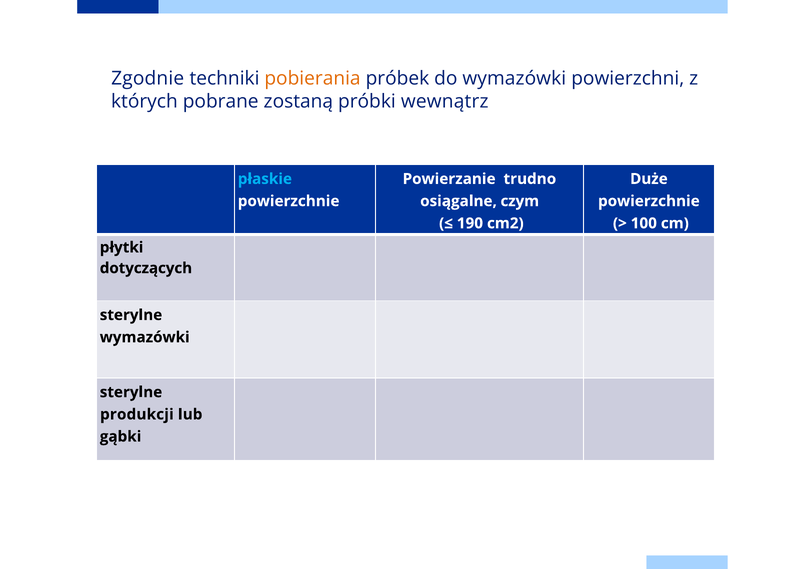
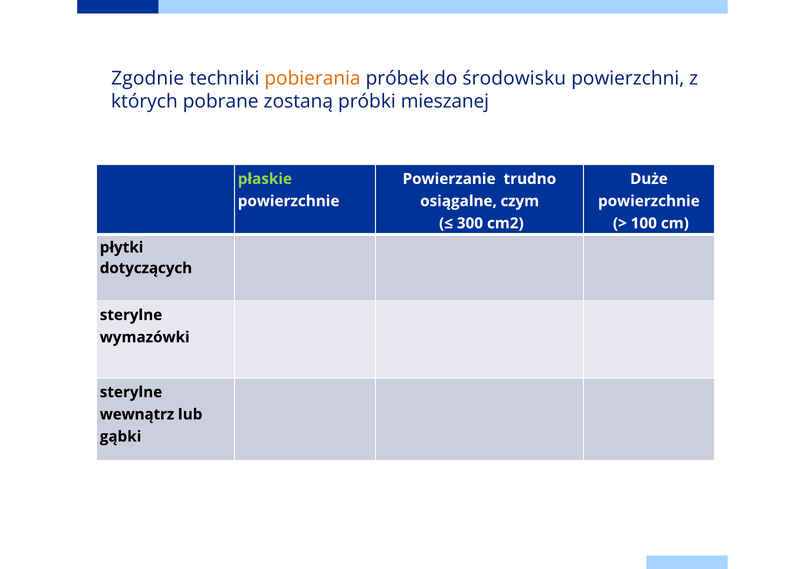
do wymazówki: wymazówki -> środowisku (514, 78)
wewnątrz: wewnątrz -> mieszanej (445, 101)
płaskie colour: light blue -> light green (265, 179)
190: 190 -> 300 (470, 223)
produkcji: produkcji -> wewnątrz (137, 415)
